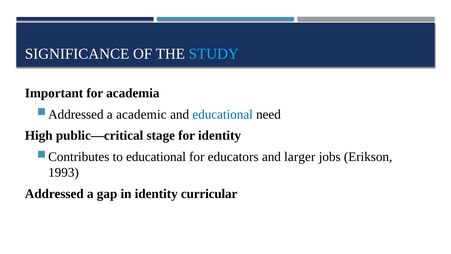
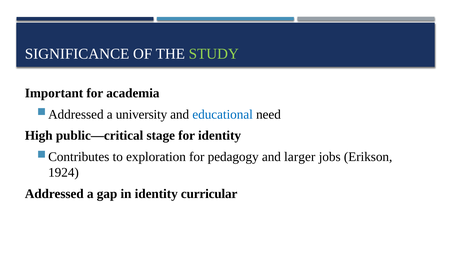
STUDY colour: light blue -> light green (214, 54)
academic: academic -> university (141, 114)
to educational: educational -> exploration (156, 157)
educators: educators -> pedagogy (233, 157)
1993: 1993 -> 1924 (64, 172)
